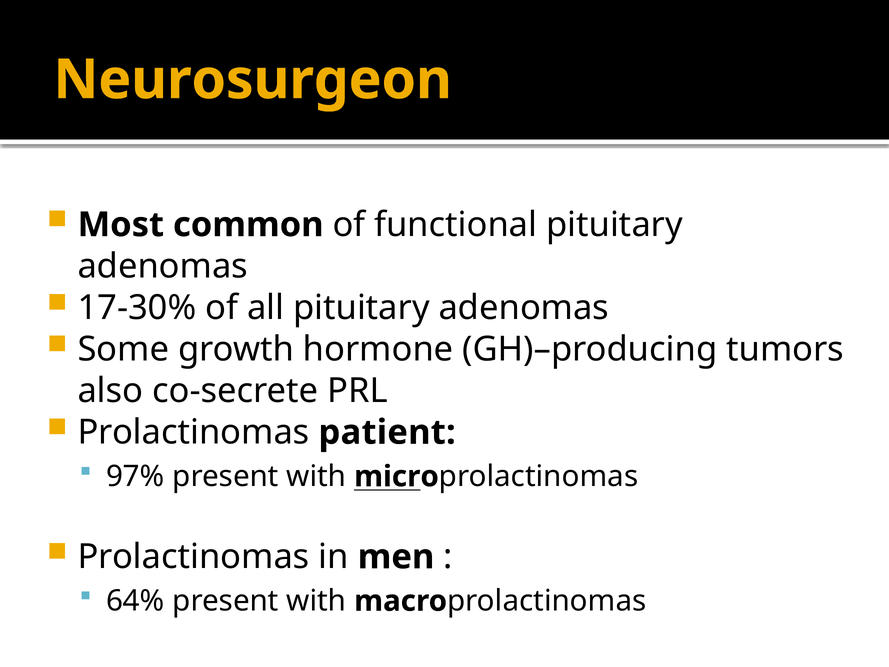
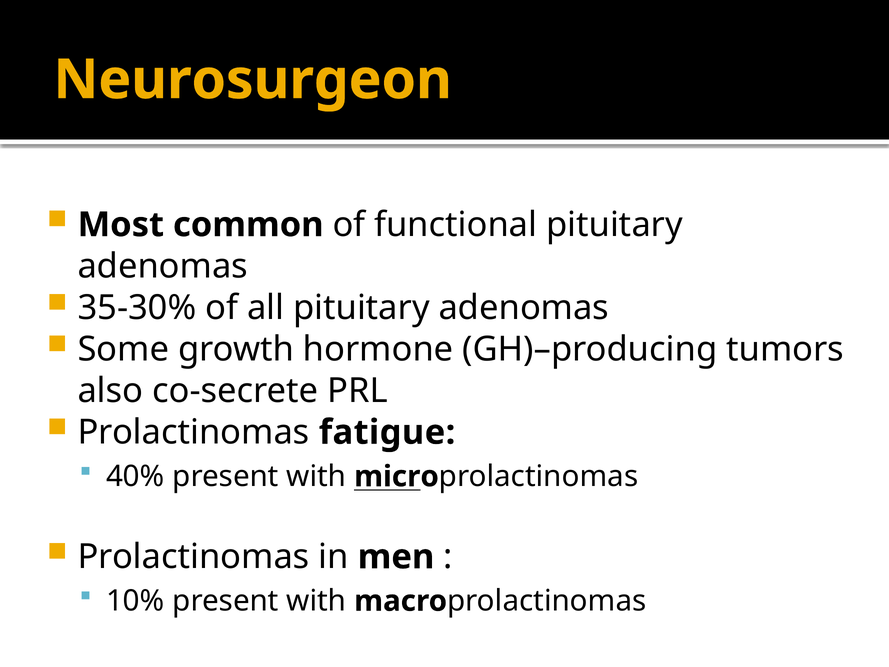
17-30%: 17-30% -> 35-30% (137, 308)
patient: patient -> fatigue (387, 432)
97%: 97% -> 40% (135, 476)
64%: 64% -> 10% (135, 601)
